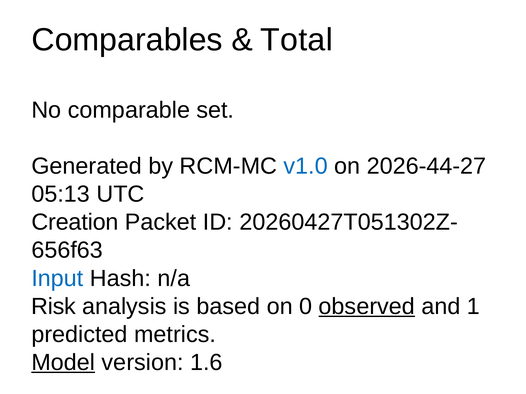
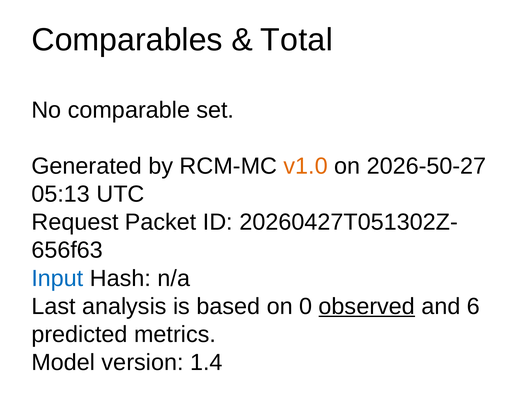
v1.0 colour: blue -> orange (306, 166)
2026-44-27: 2026-44-27 -> 2026-50-27 (427, 166)
Creation: Creation -> Request (75, 223)
Risk: Risk -> Last (54, 307)
1: 1 -> 6 (473, 307)
Model underline: present -> none (63, 363)
1.6: 1.6 -> 1.4 (206, 363)
